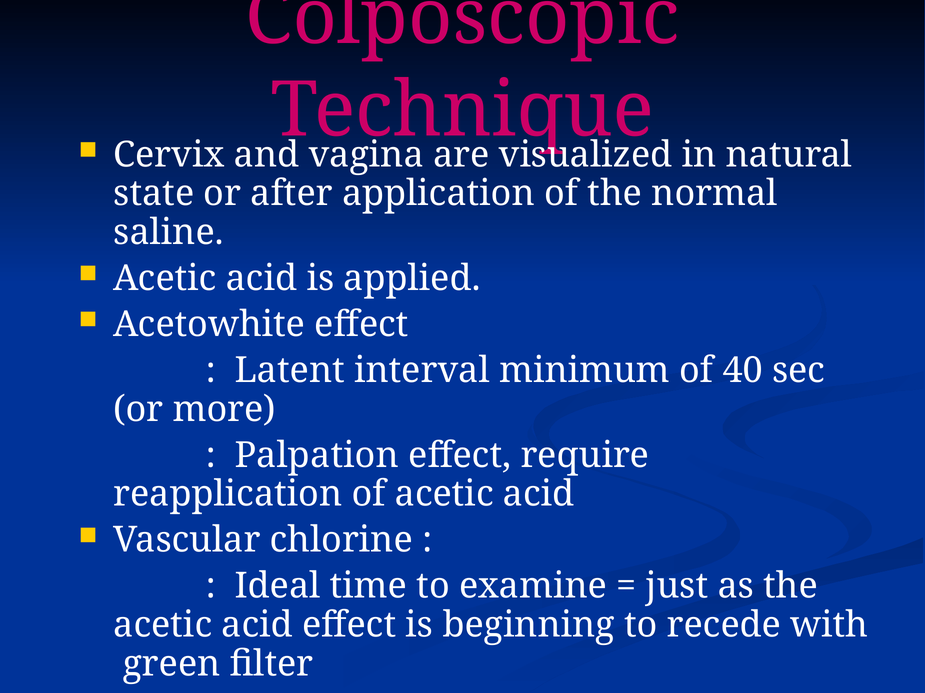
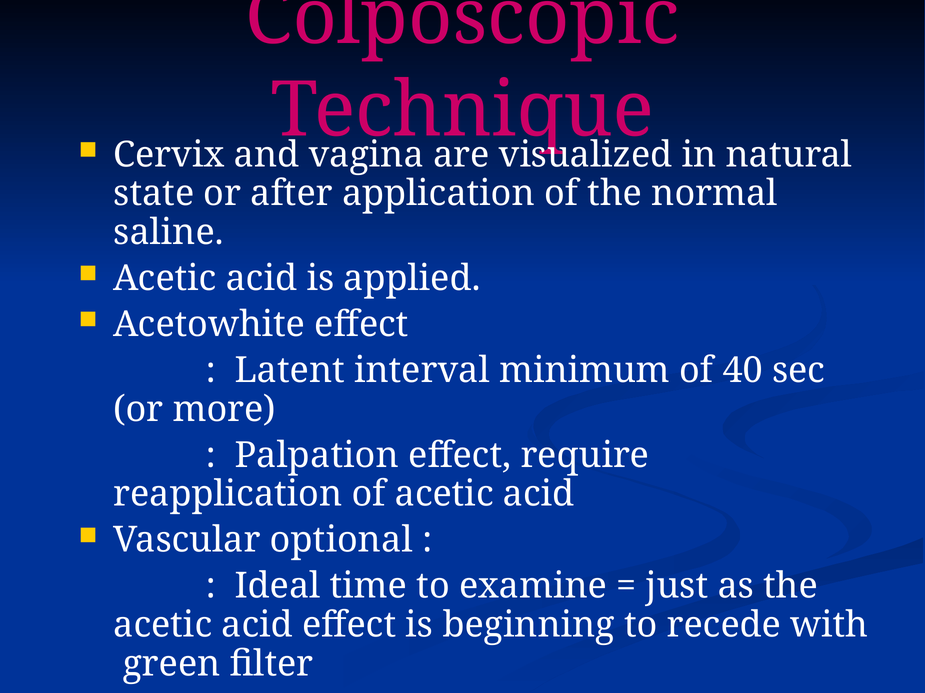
chlorine: chlorine -> optional (341, 541)
